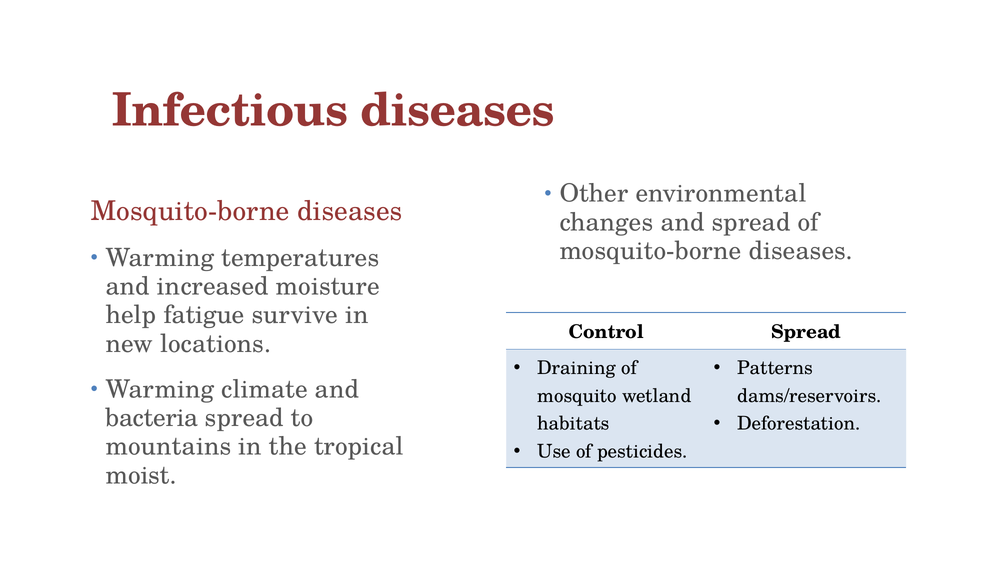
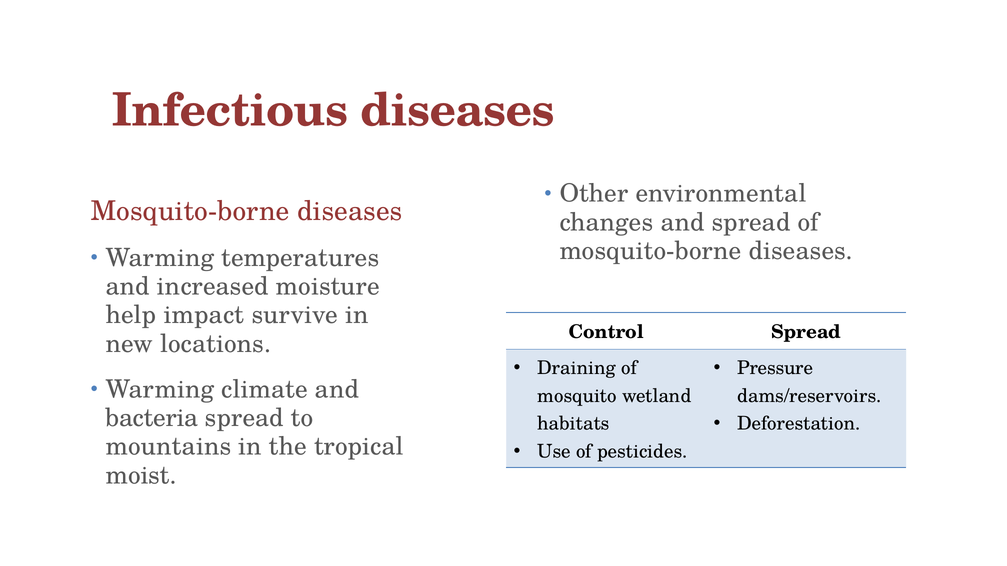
fatigue: fatigue -> impact (204, 315)
Patterns: Patterns -> Pressure (775, 369)
